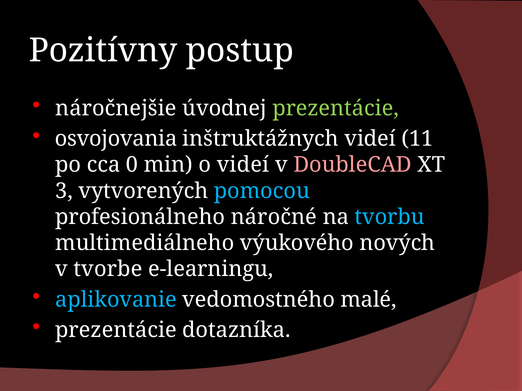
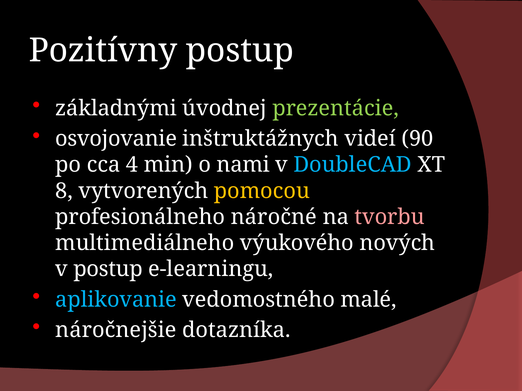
náročnejšie: náročnejšie -> základnými (116, 108)
osvojovania: osvojovania -> osvojovanie (116, 139)
11: 11 -> 90 (417, 139)
0: 0 -> 4 (132, 165)
o videí: videí -> nami (243, 165)
DoubleCAD colour: pink -> light blue (353, 165)
3: 3 -> 8 (64, 191)
pomocou colour: light blue -> yellow (262, 191)
tvorbu colour: light blue -> pink (390, 217)
v tvorbe: tvorbe -> postup (108, 269)
prezentácie: prezentácie -> náročnejšie (116, 330)
